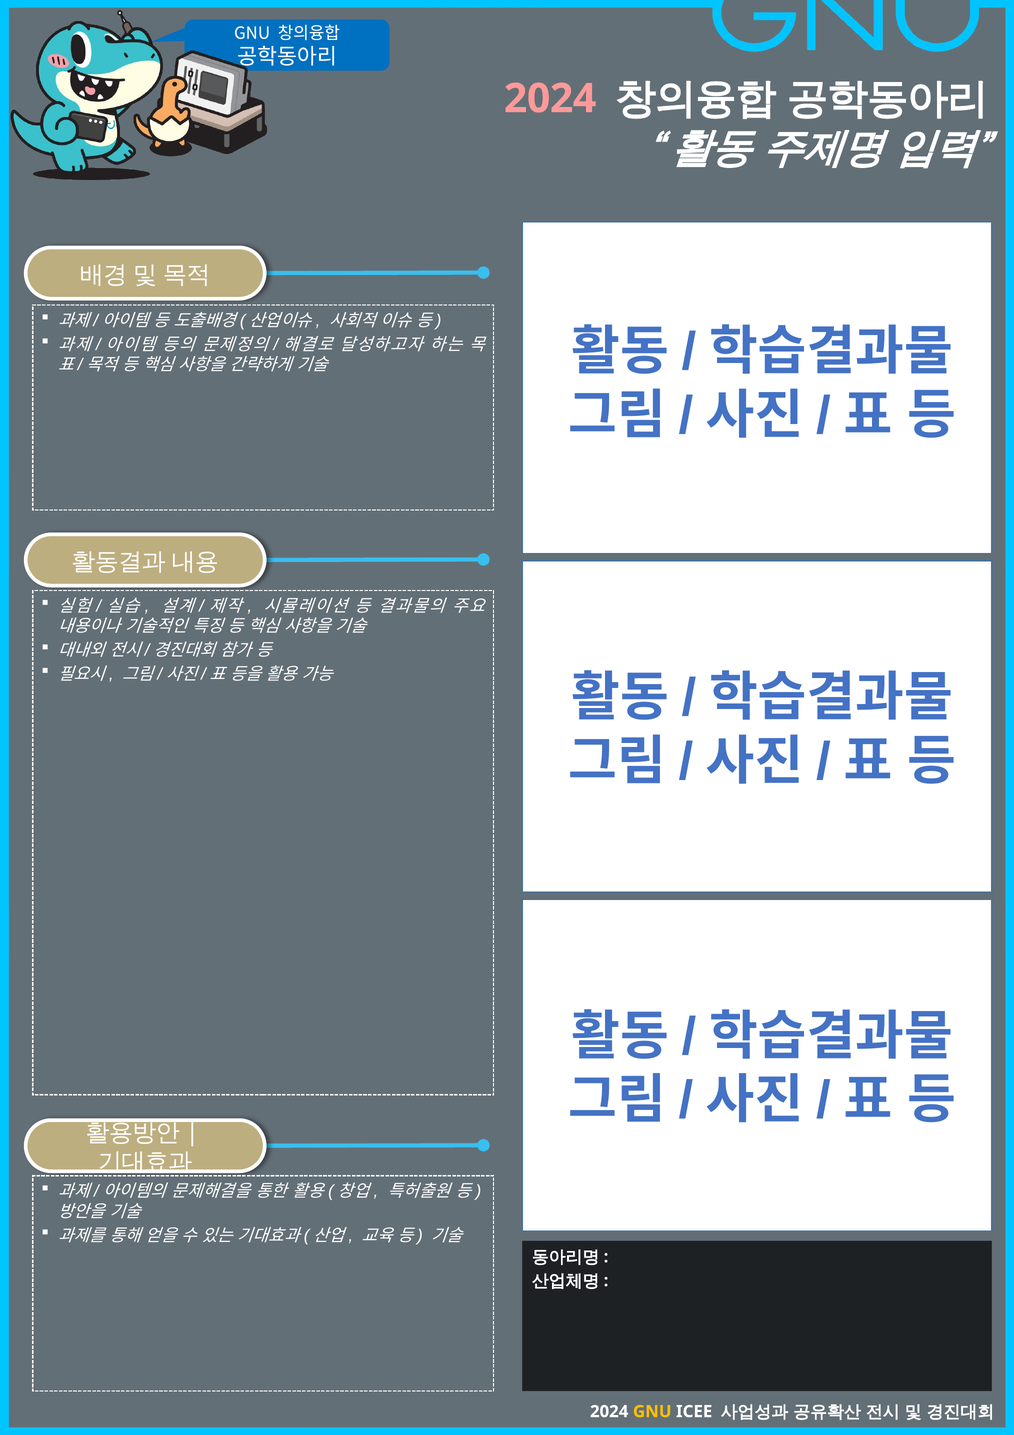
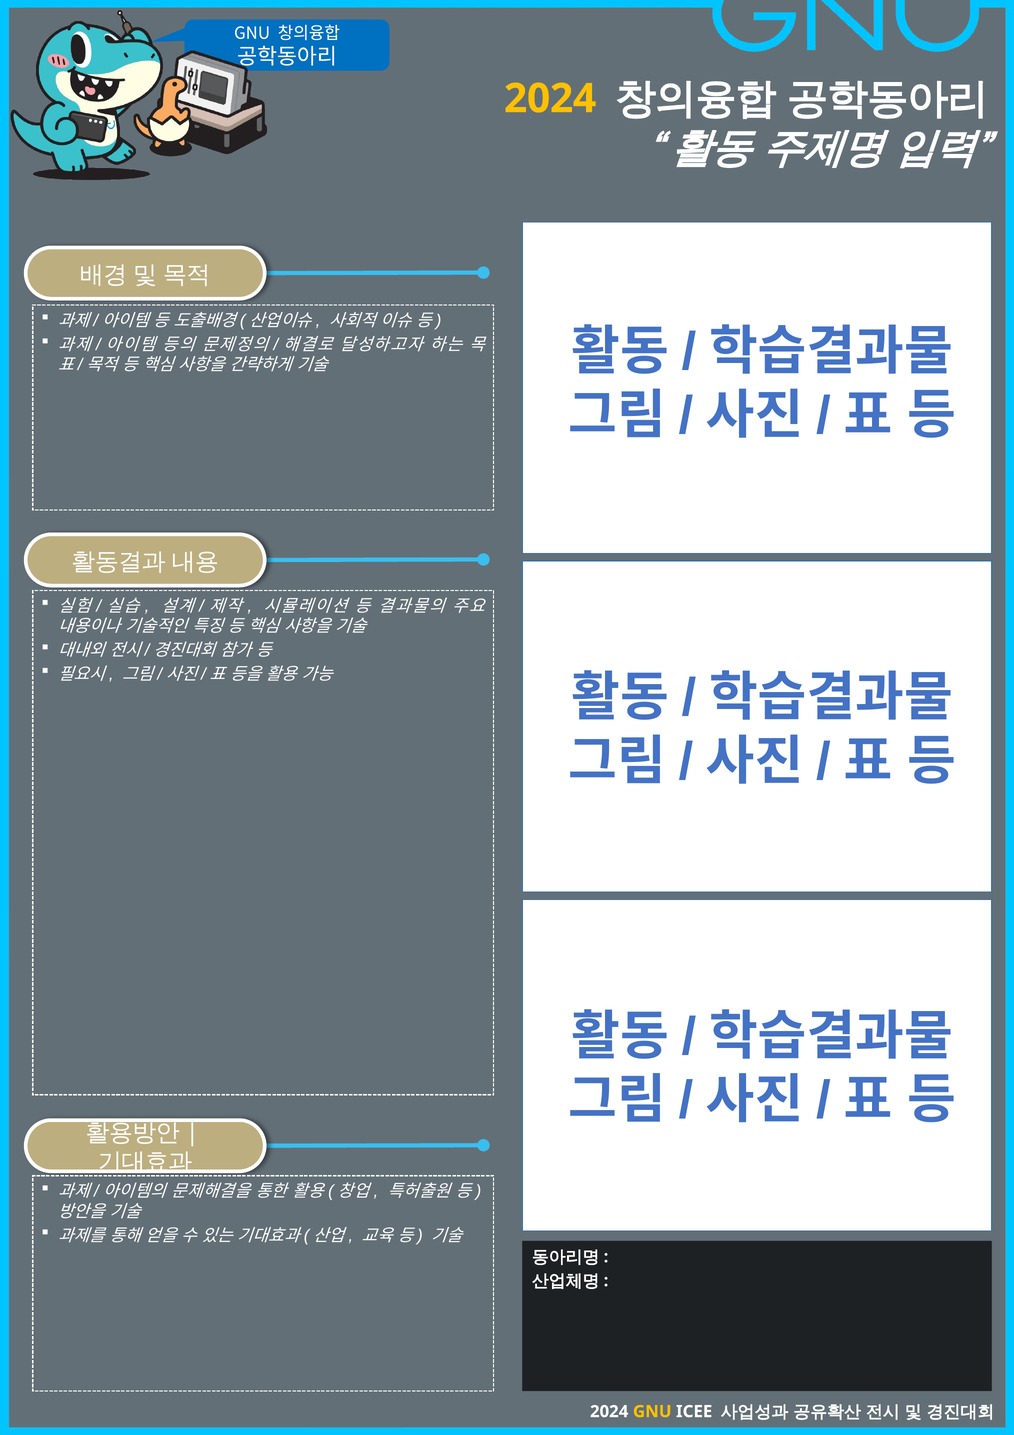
2024 colour: pink -> yellow (550, 99)
